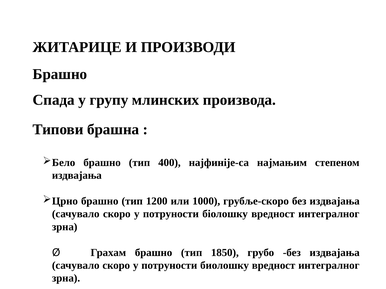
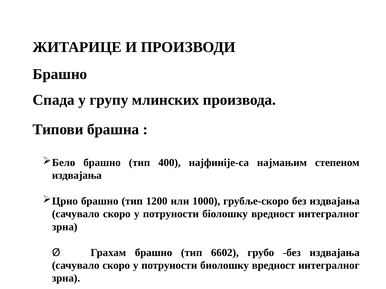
1850: 1850 -> 6602 (225, 253)
